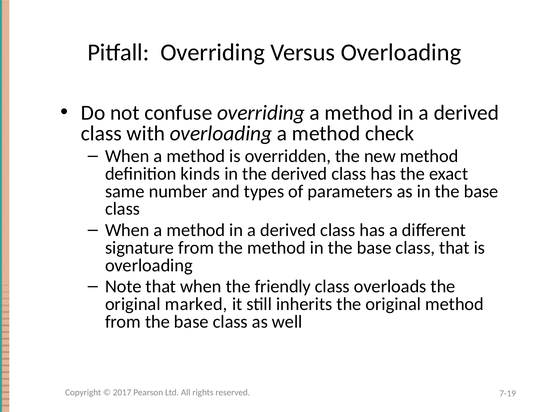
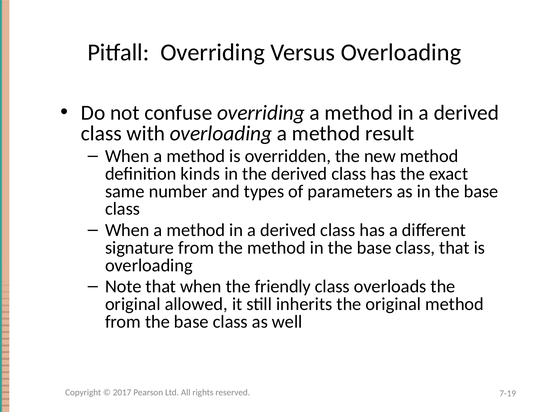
check: check -> result (390, 133)
marked: marked -> allowed (196, 304)
